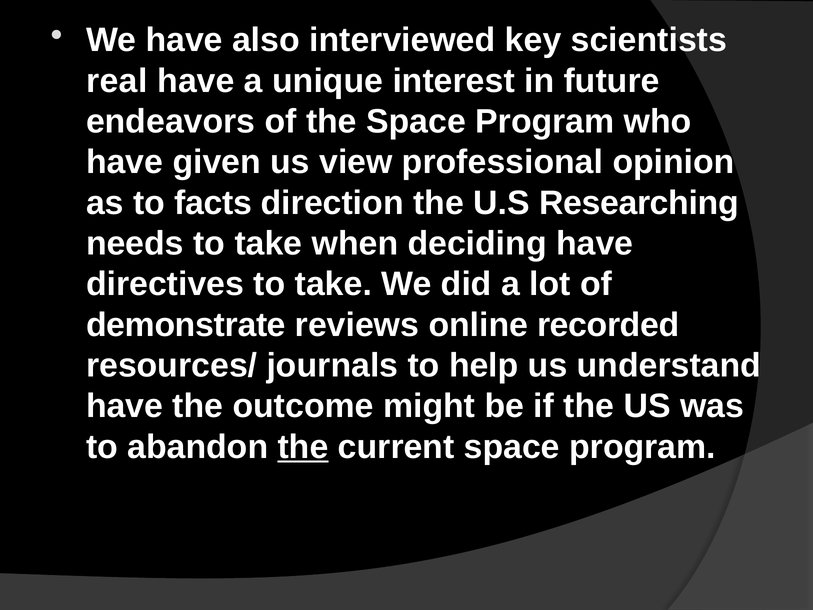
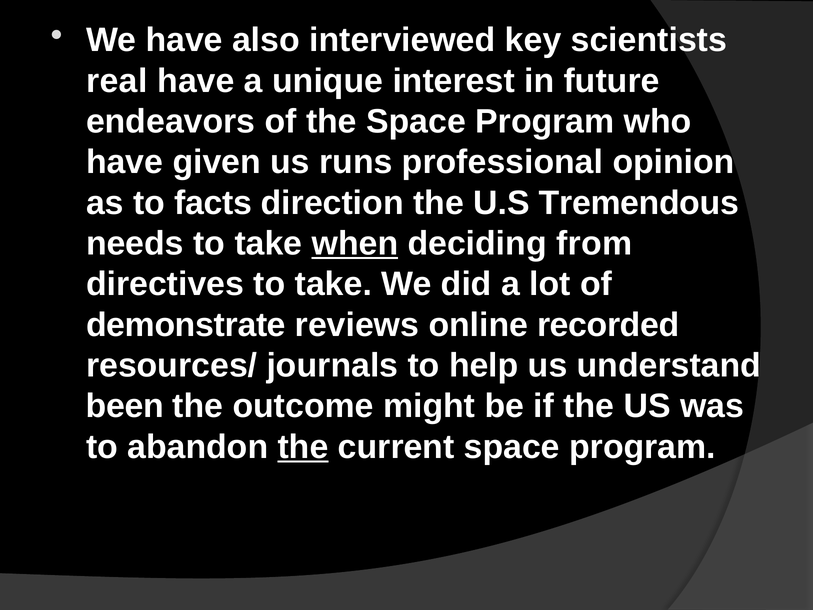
view: view -> runs (356, 162)
Researching: Researching -> Tremendous (639, 203)
when underline: none -> present (355, 243)
deciding have: have -> from (594, 243)
have: have -> been (125, 406)
